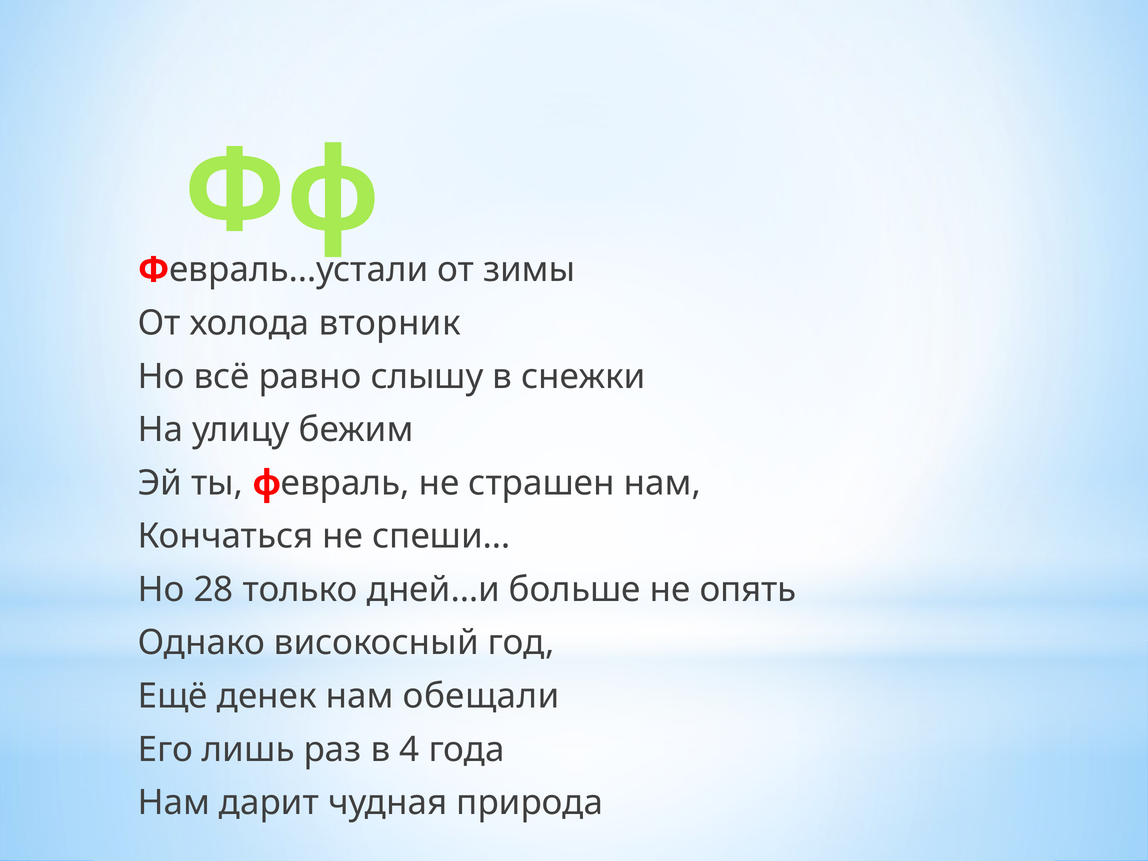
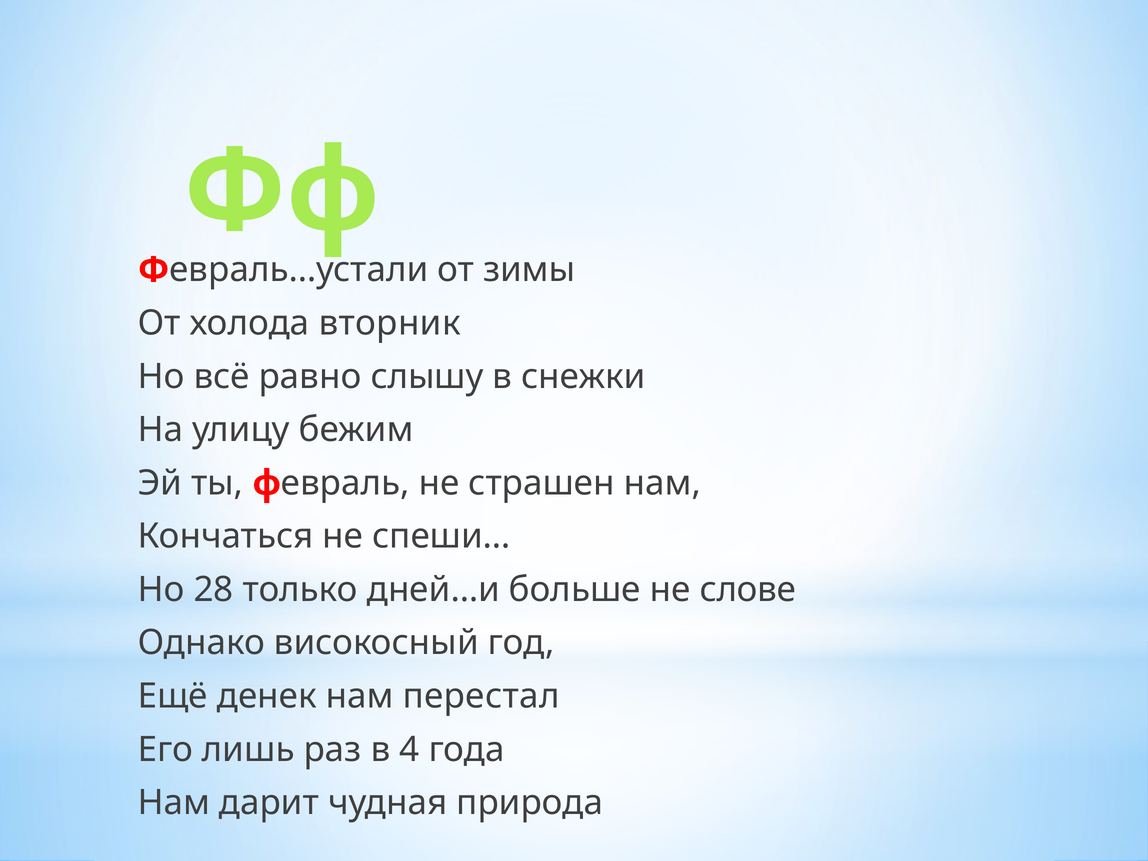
опять: опять -> слове (748, 590)
обещали: обещали -> перестал (481, 696)
